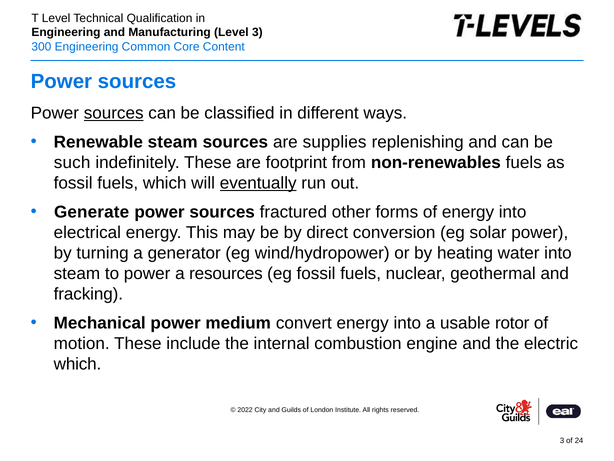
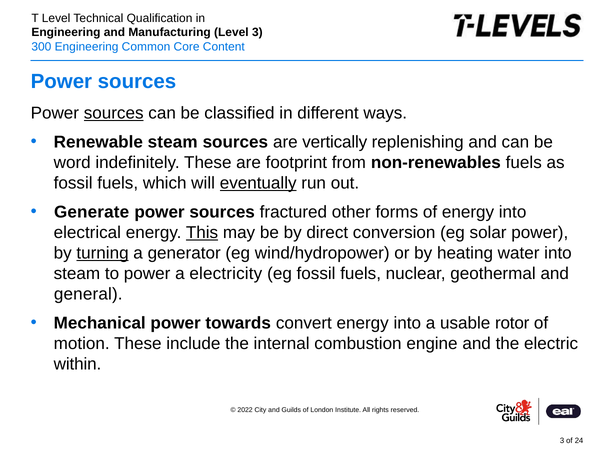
supplies: supplies -> vertically (335, 142)
such: such -> word (72, 162)
This underline: none -> present (202, 232)
turning underline: none -> present (103, 253)
resources: resources -> electricity (226, 273)
fracking: fracking -> general (88, 294)
medium: medium -> towards (238, 323)
which: which -> within (77, 364)
